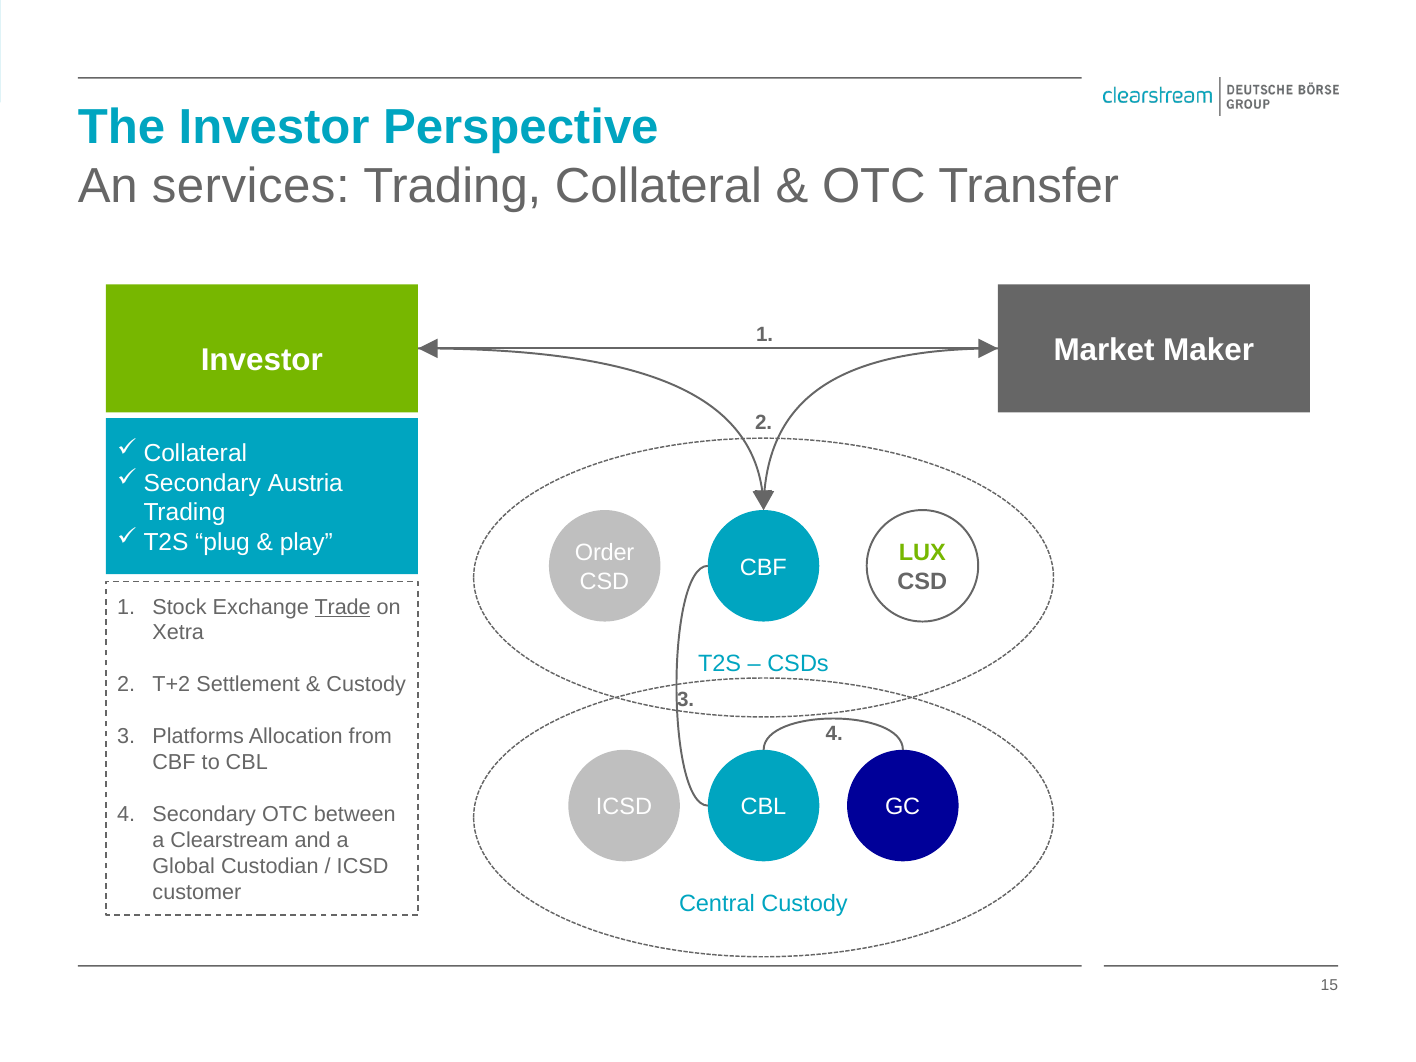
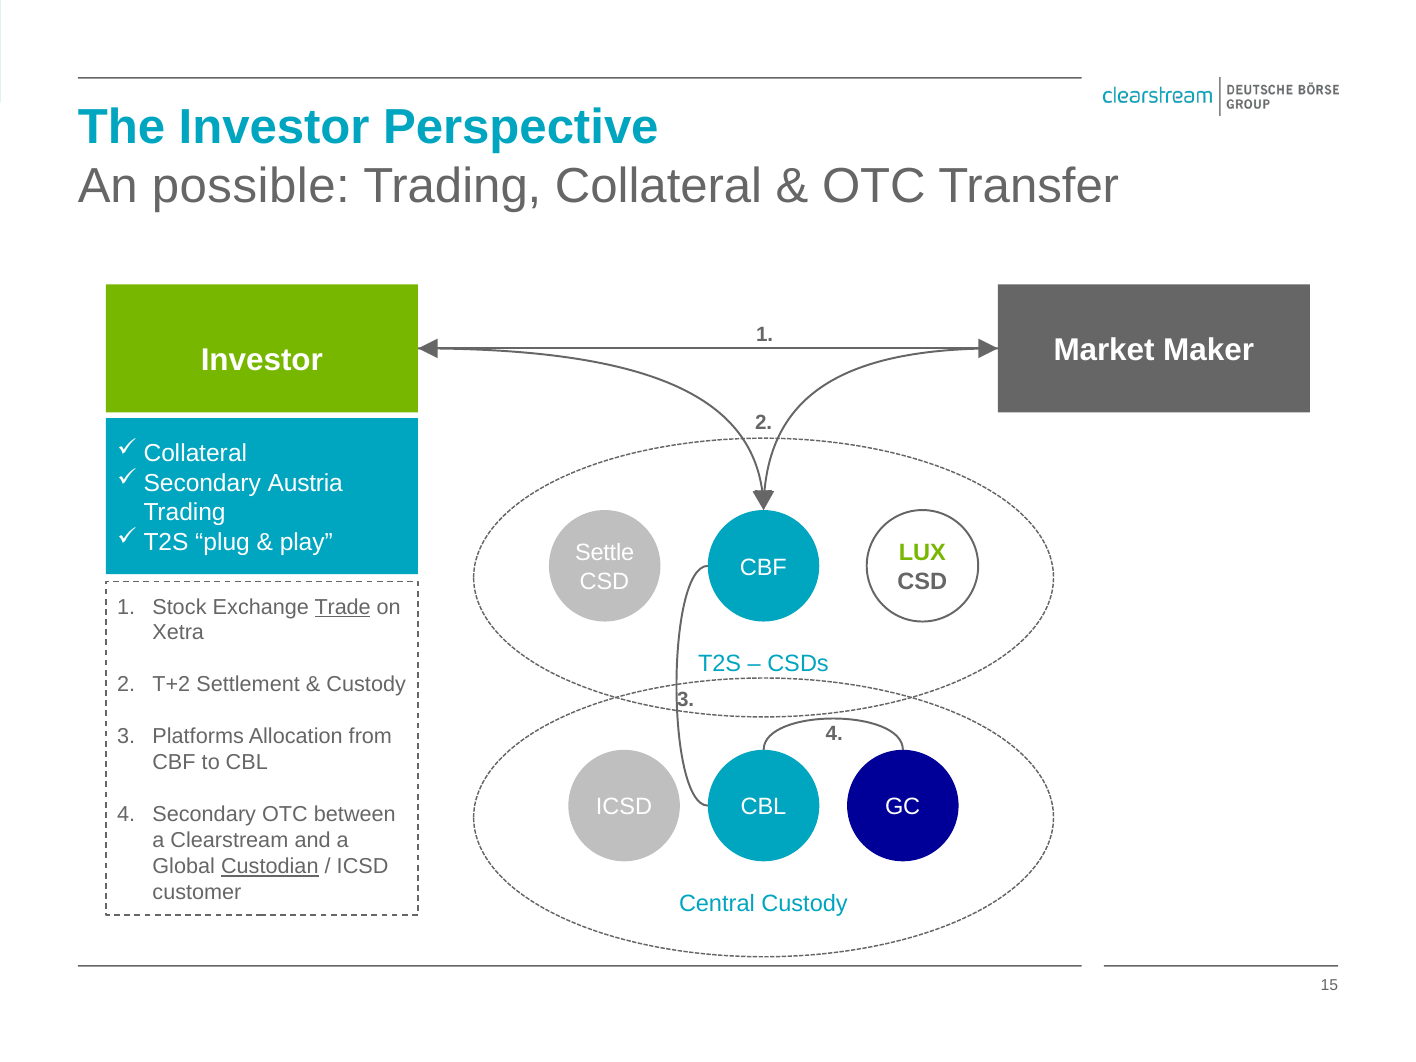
services: services -> possible (251, 187)
Order: Order -> Settle (605, 553)
Custodian underline: none -> present (270, 867)
